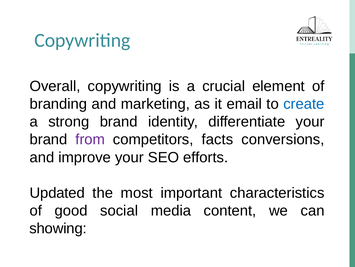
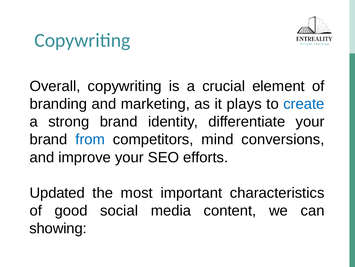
email: email -> plays (244, 104)
from colour: purple -> blue (90, 139)
facts: facts -> mind (217, 139)
